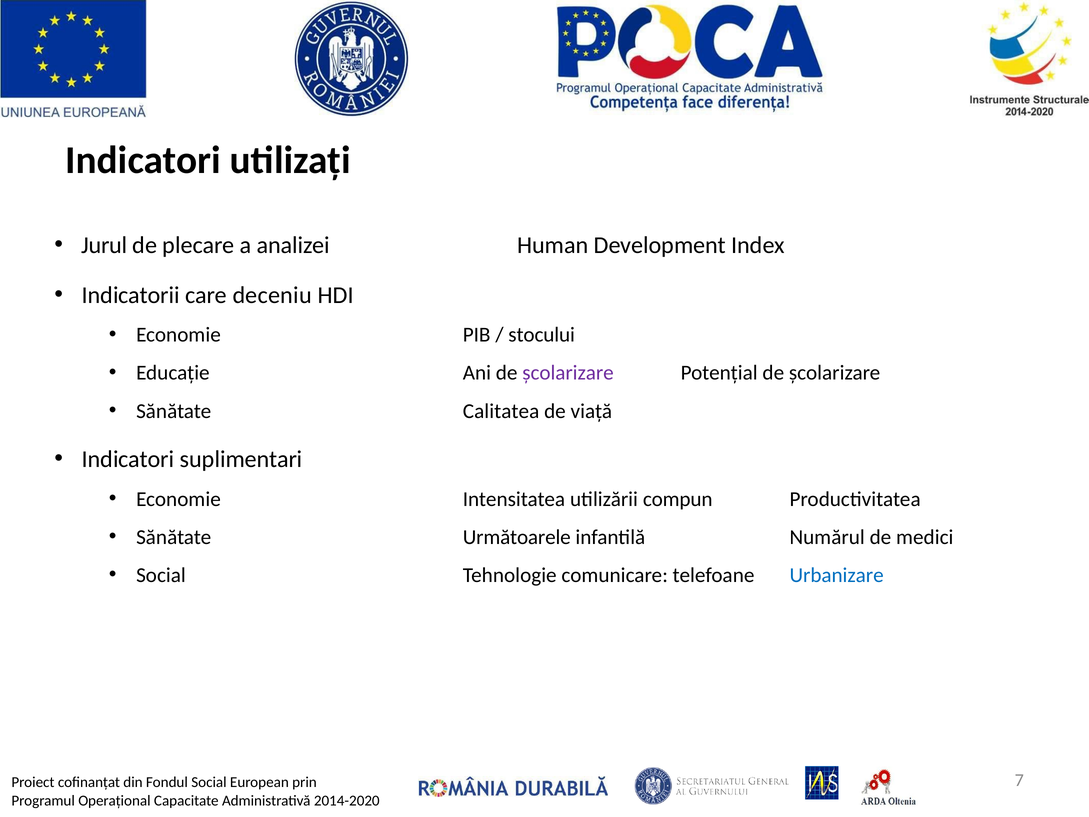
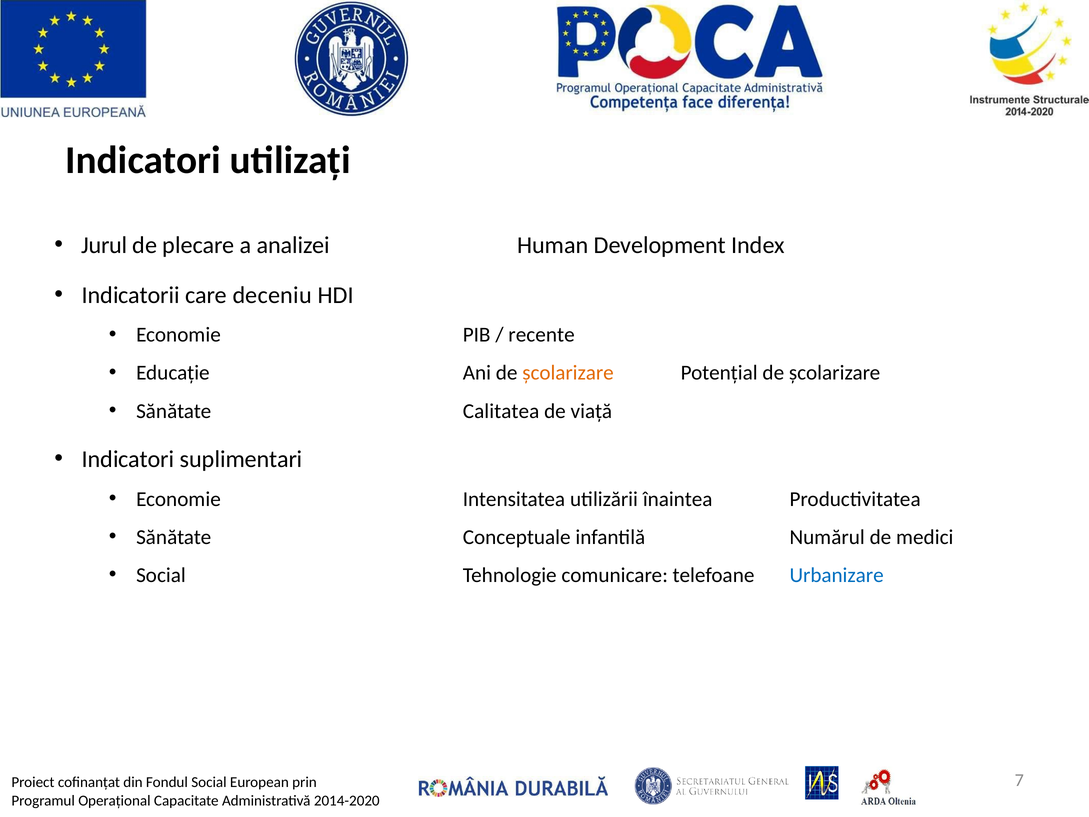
stocului: stocului -> recente (542, 335)
școlarizare colour: purple -> orange (568, 373)
compun: compun -> înaintea (678, 499)
Următoarele: Următoarele -> Conceptuale (517, 537)
